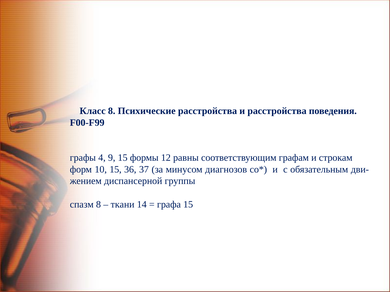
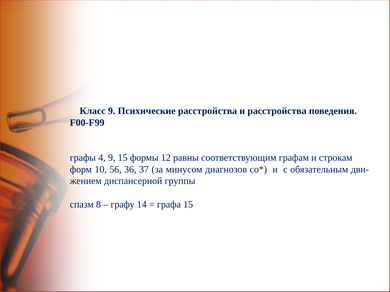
Класс 8: 8 -> 9 (112, 111)
10 15: 15 -> 56 (116, 170)
ткани: ткани -> графу (123, 205)
